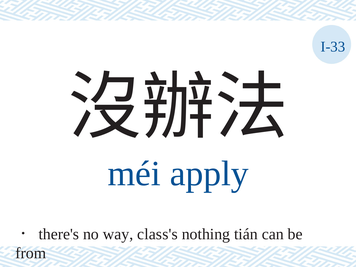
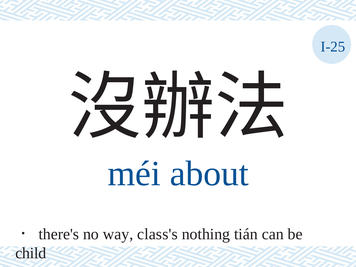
I-33: I-33 -> I-25 (333, 47)
apply: apply -> about (209, 174)
from: from -> child (31, 253)
